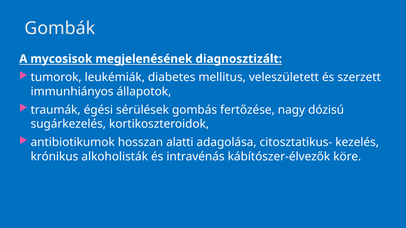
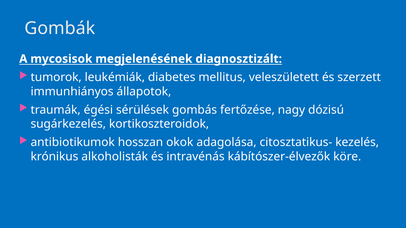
alatti: alatti -> okok (180, 143)
